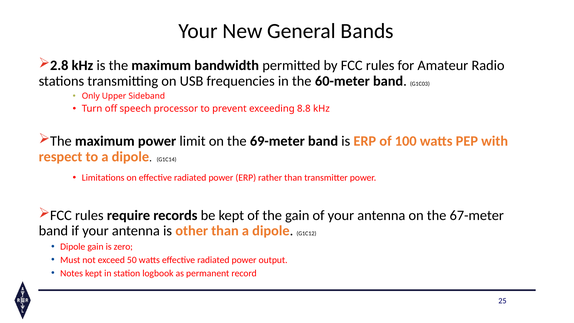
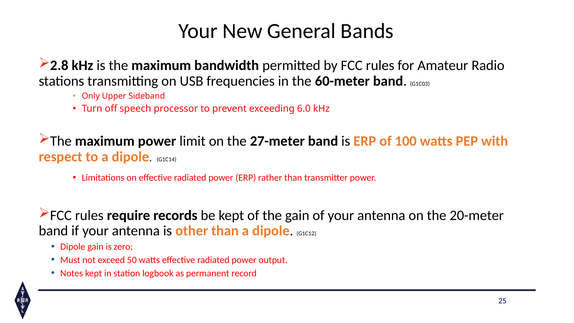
8.8: 8.8 -> 6.0 (304, 109)
69-meter: 69-meter -> 27-meter (277, 141)
67-meter: 67-meter -> 20-meter (477, 215)
